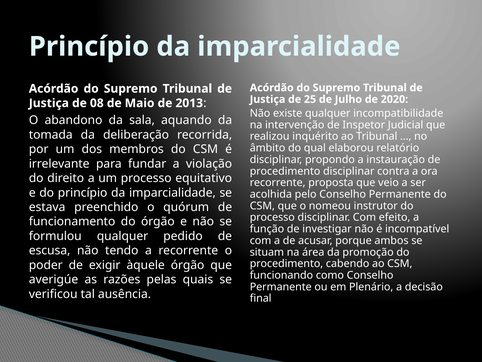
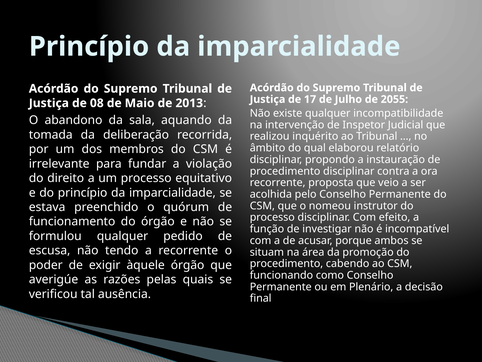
25: 25 -> 17 (310, 99)
2020: 2020 -> 2055 (394, 99)
